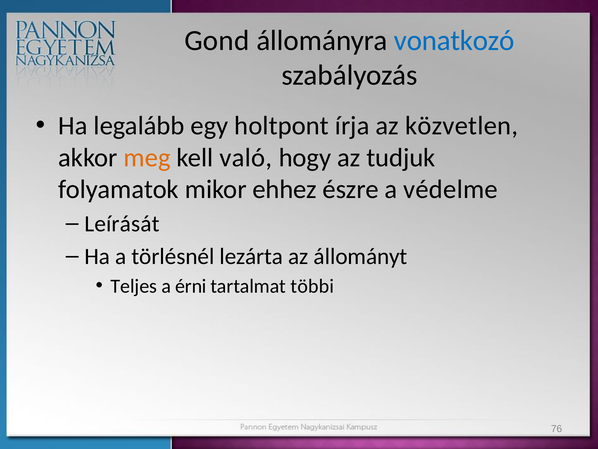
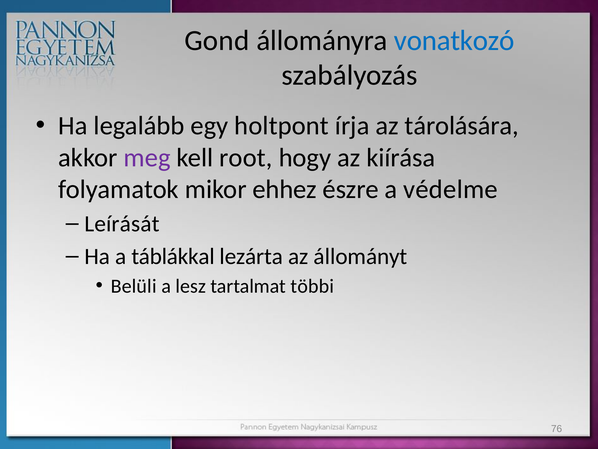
közvetlen: közvetlen -> tárolására (462, 125)
meg colour: orange -> purple (147, 157)
való: való -> root (246, 157)
tudjuk: tudjuk -> kiírása (401, 157)
törlésnél: törlésnél -> táblákkal (173, 256)
Teljes: Teljes -> Belüli (134, 286)
érni: érni -> lesz (191, 286)
